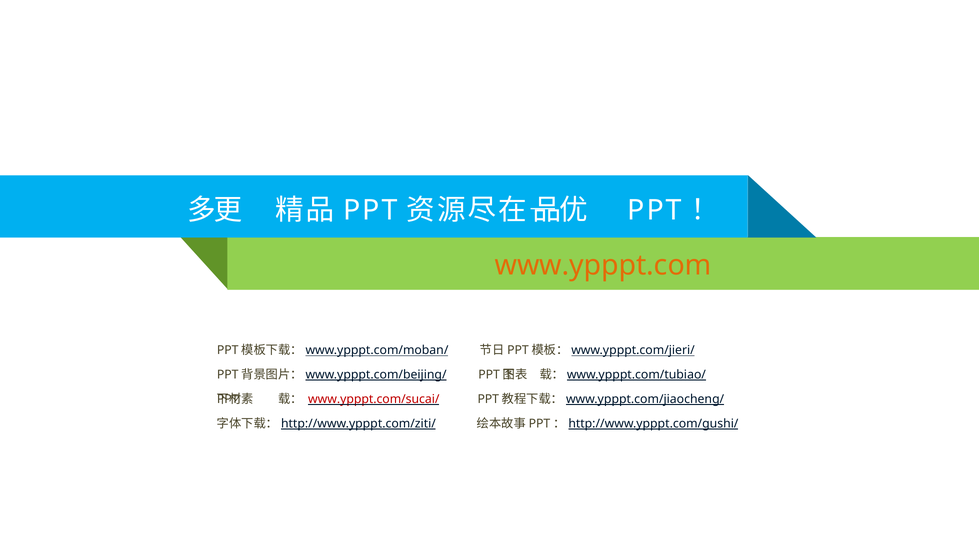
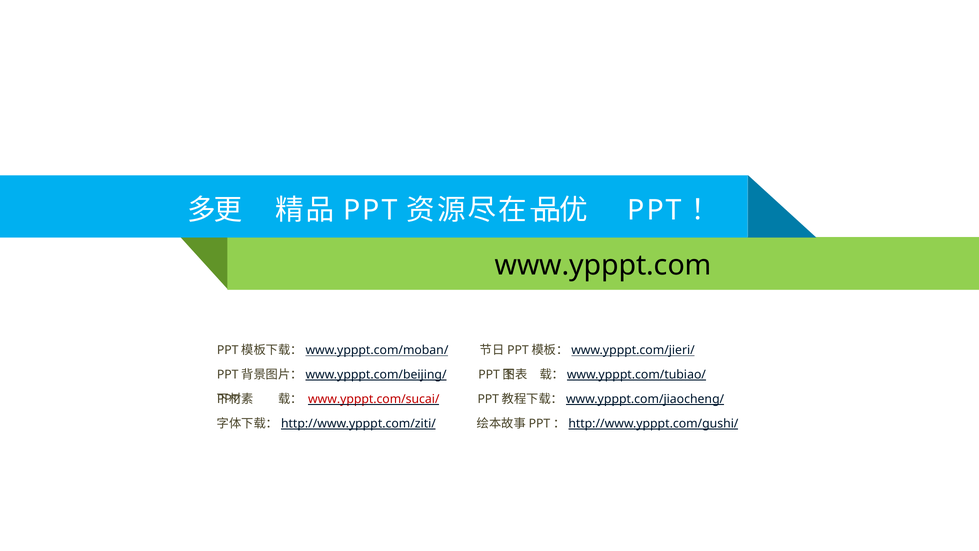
www.ypppt.com colour: orange -> black (603, 265)
